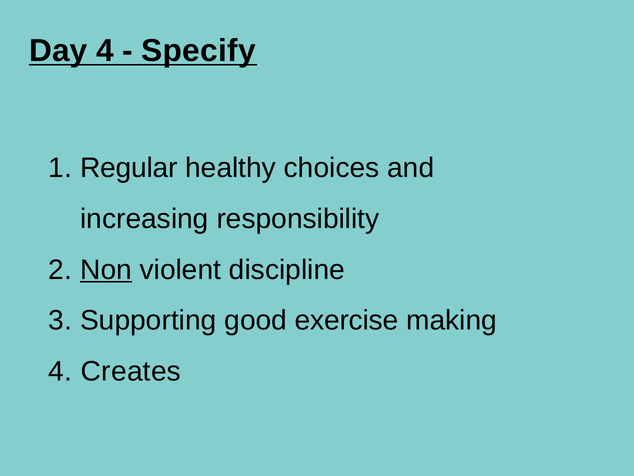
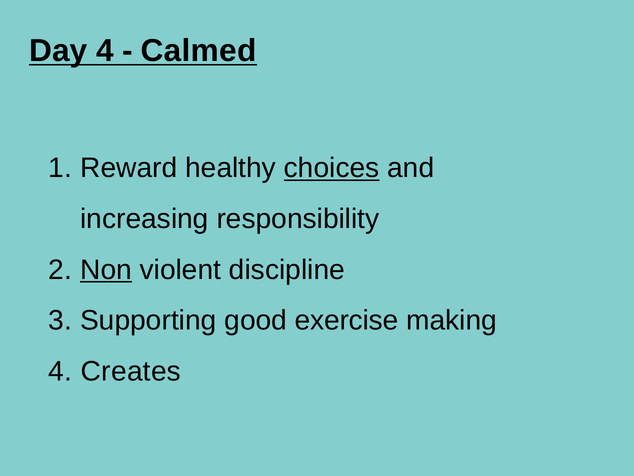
Specify: Specify -> Calmed (199, 51)
Regular: Regular -> Reward (129, 168)
choices underline: none -> present (332, 168)
